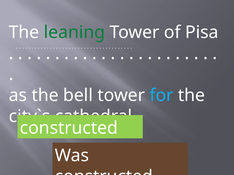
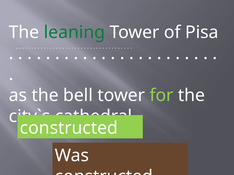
for colour: light blue -> light green (161, 96)
